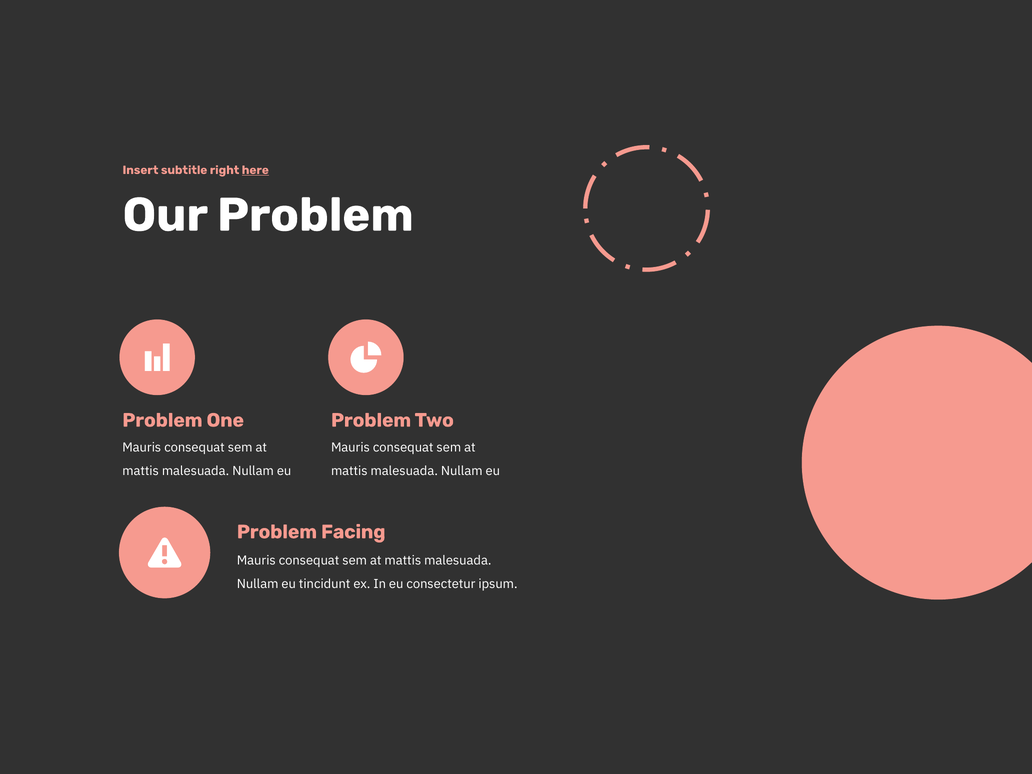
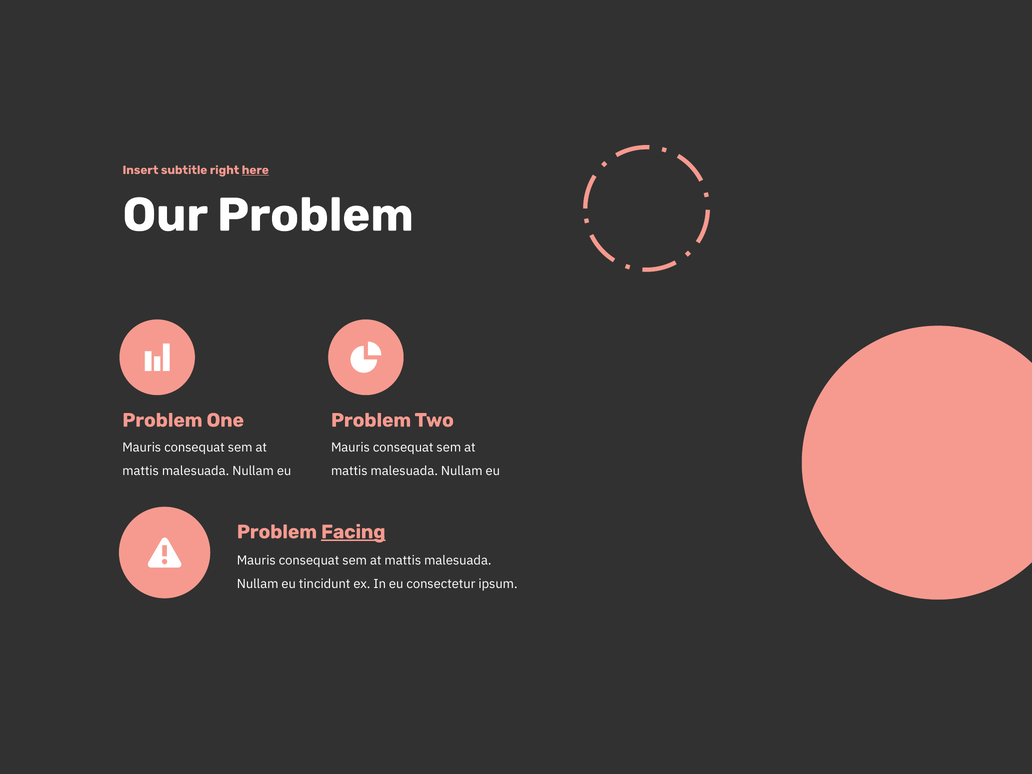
Facing underline: none -> present (353, 532)
